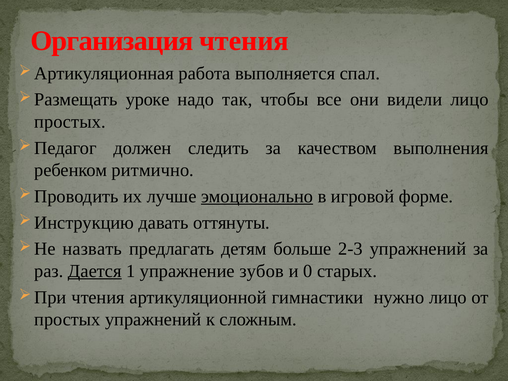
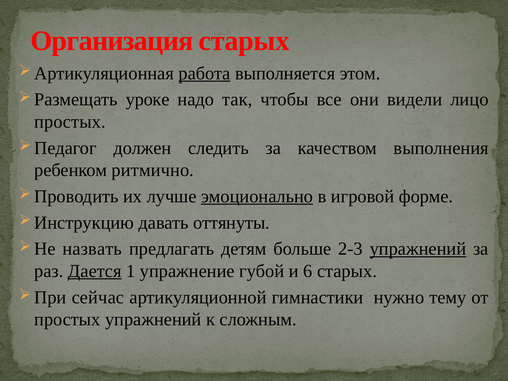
Организация чтения: чтения -> старых (244, 41)
работа underline: none -> present (204, 73)
спал: спал -> этом (360, 73)
упражнений underline: none -> present (418, 249)
зубов: зубов -> губой (262, 271)
0: 0 -> 6 (308, 271)
чтения: чтения -> сейчас (98, 297)
нужно лицо: лицо -> тему (448, 297)
